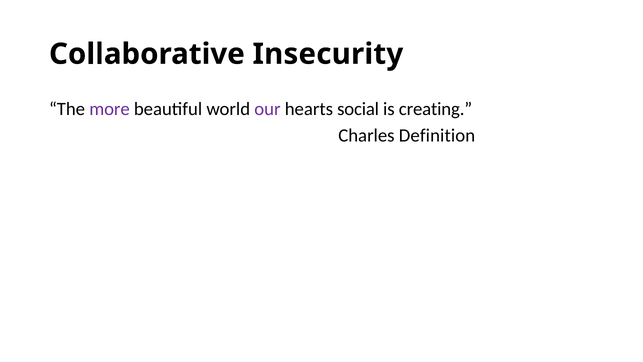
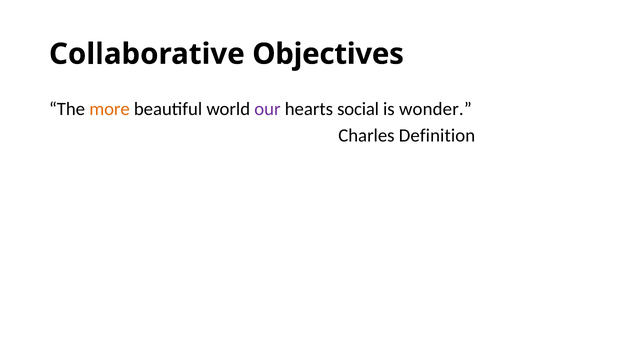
Insecurity: Insecurity -> Objectives (328, 54)
more colour: purple -> orange (110, 109)
creating: creating -> wonder (435, 109)
